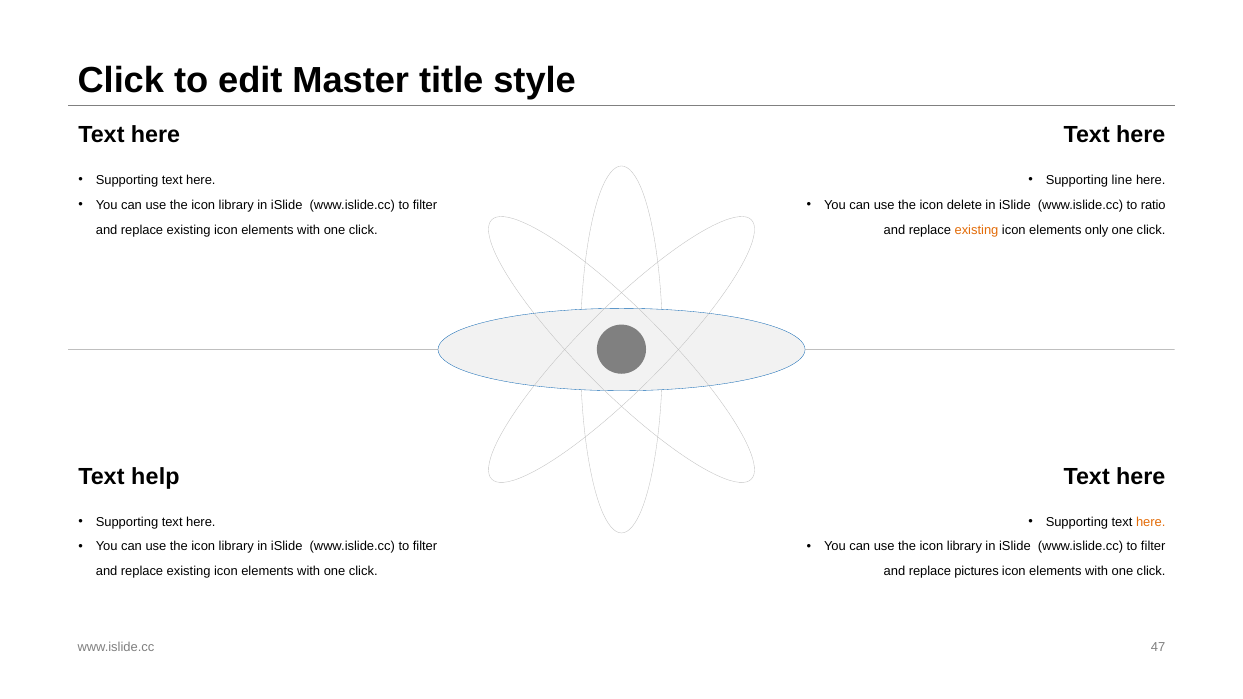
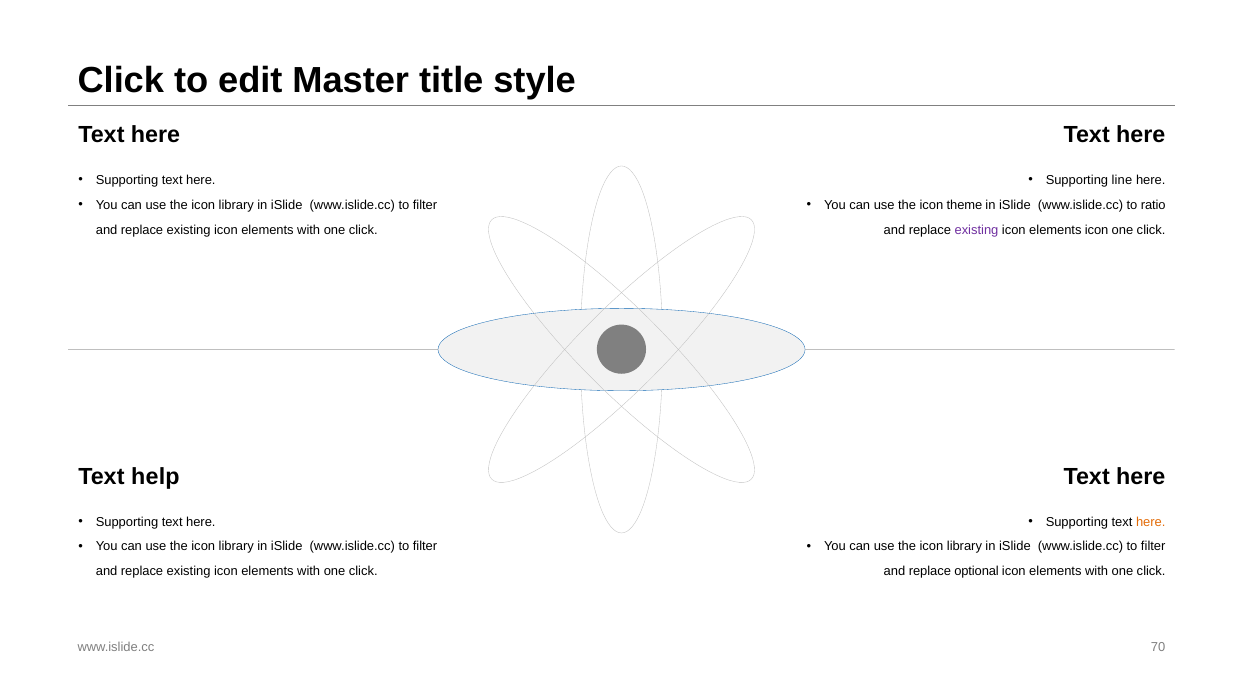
delete: delete -> theme (964, 205)
existing colour: orange -> purple (976, 230)
elements only: only -> icon (1097, 230)
pictures: pictures -> optional (977, 572)
47: 47 -> 70 (1158, 648)
